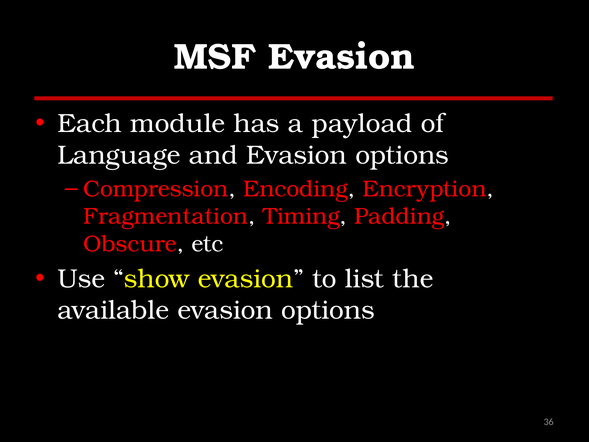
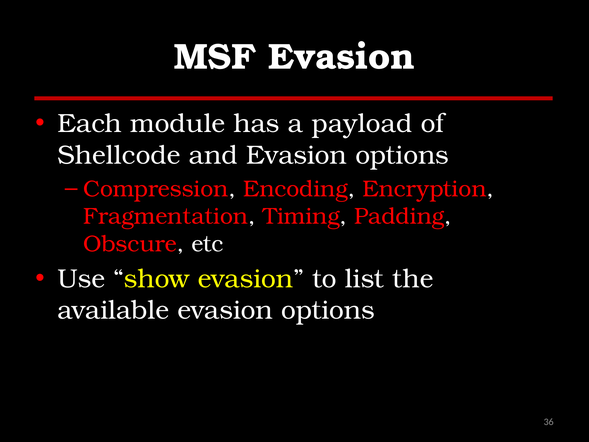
Language: Language -> Shellcode (119, 155)
